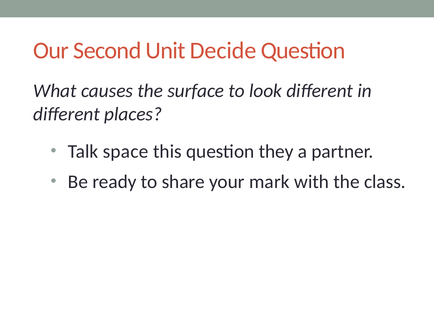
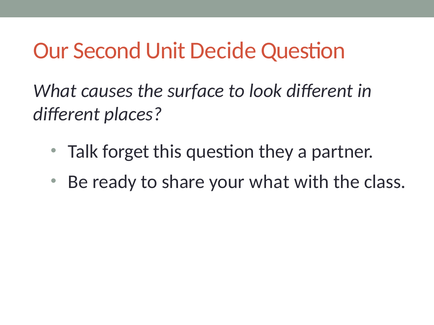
space: space -> forget (126, 152)
your mark: mark -> what (269, 182)
